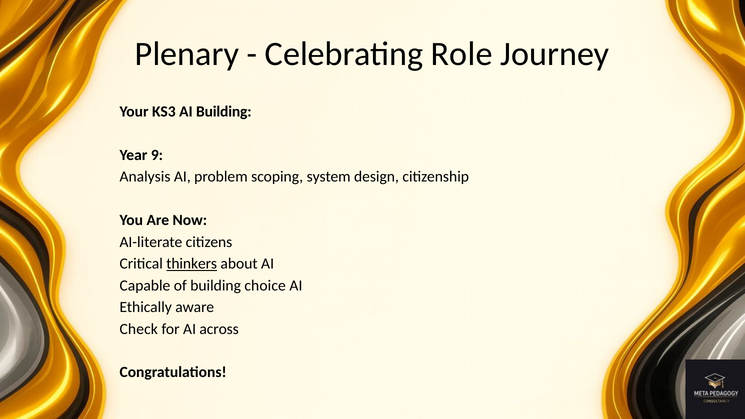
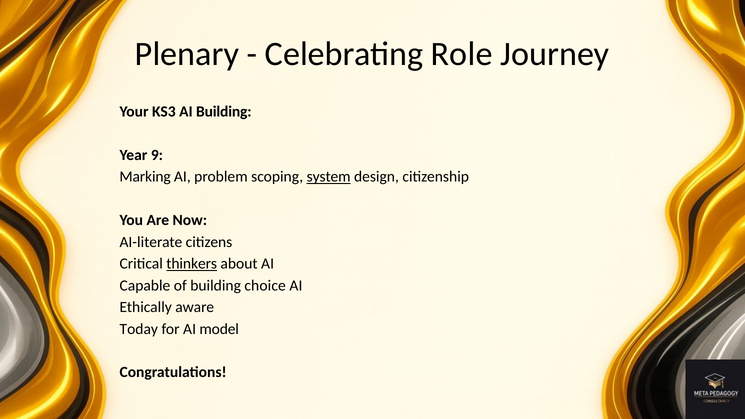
Analysis: Analysis -> Marking (145, 177)
system underline: none -> present (329, 177)
Check: Check -> Today (139, 329)
across: across -> model (219, 329)
